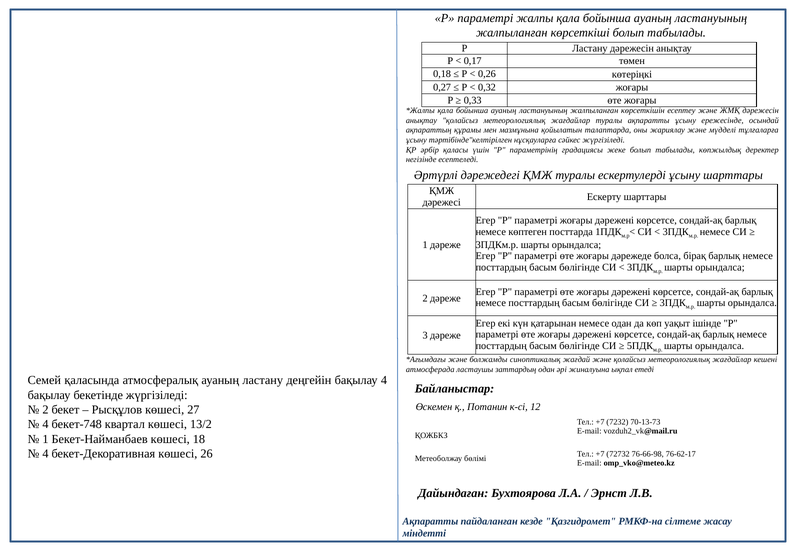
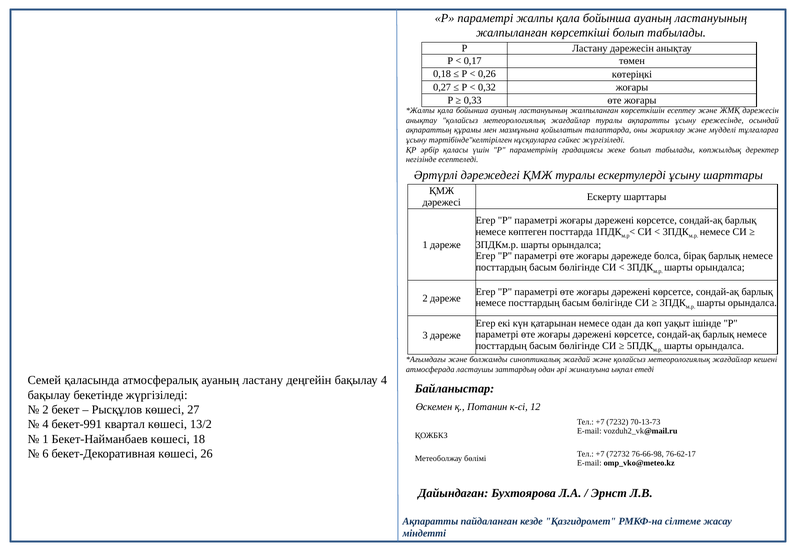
бекет-748: бекет-748 -> бекет-991 (77, 424)
4: 4 -> 6 (45, 454)
